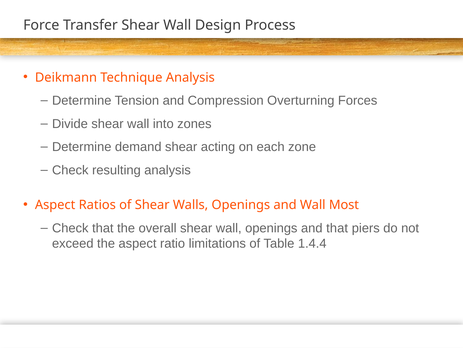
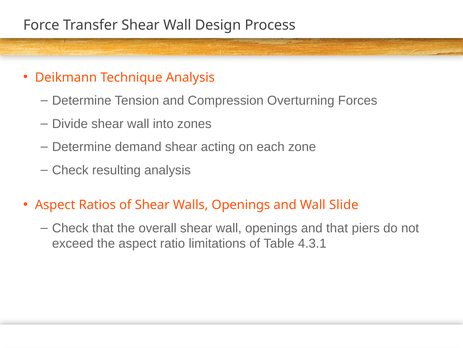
Most: Most -> Slide (344, 205)
1.4.4: 1.4.4 -> 4.3.1 (312, 243)
